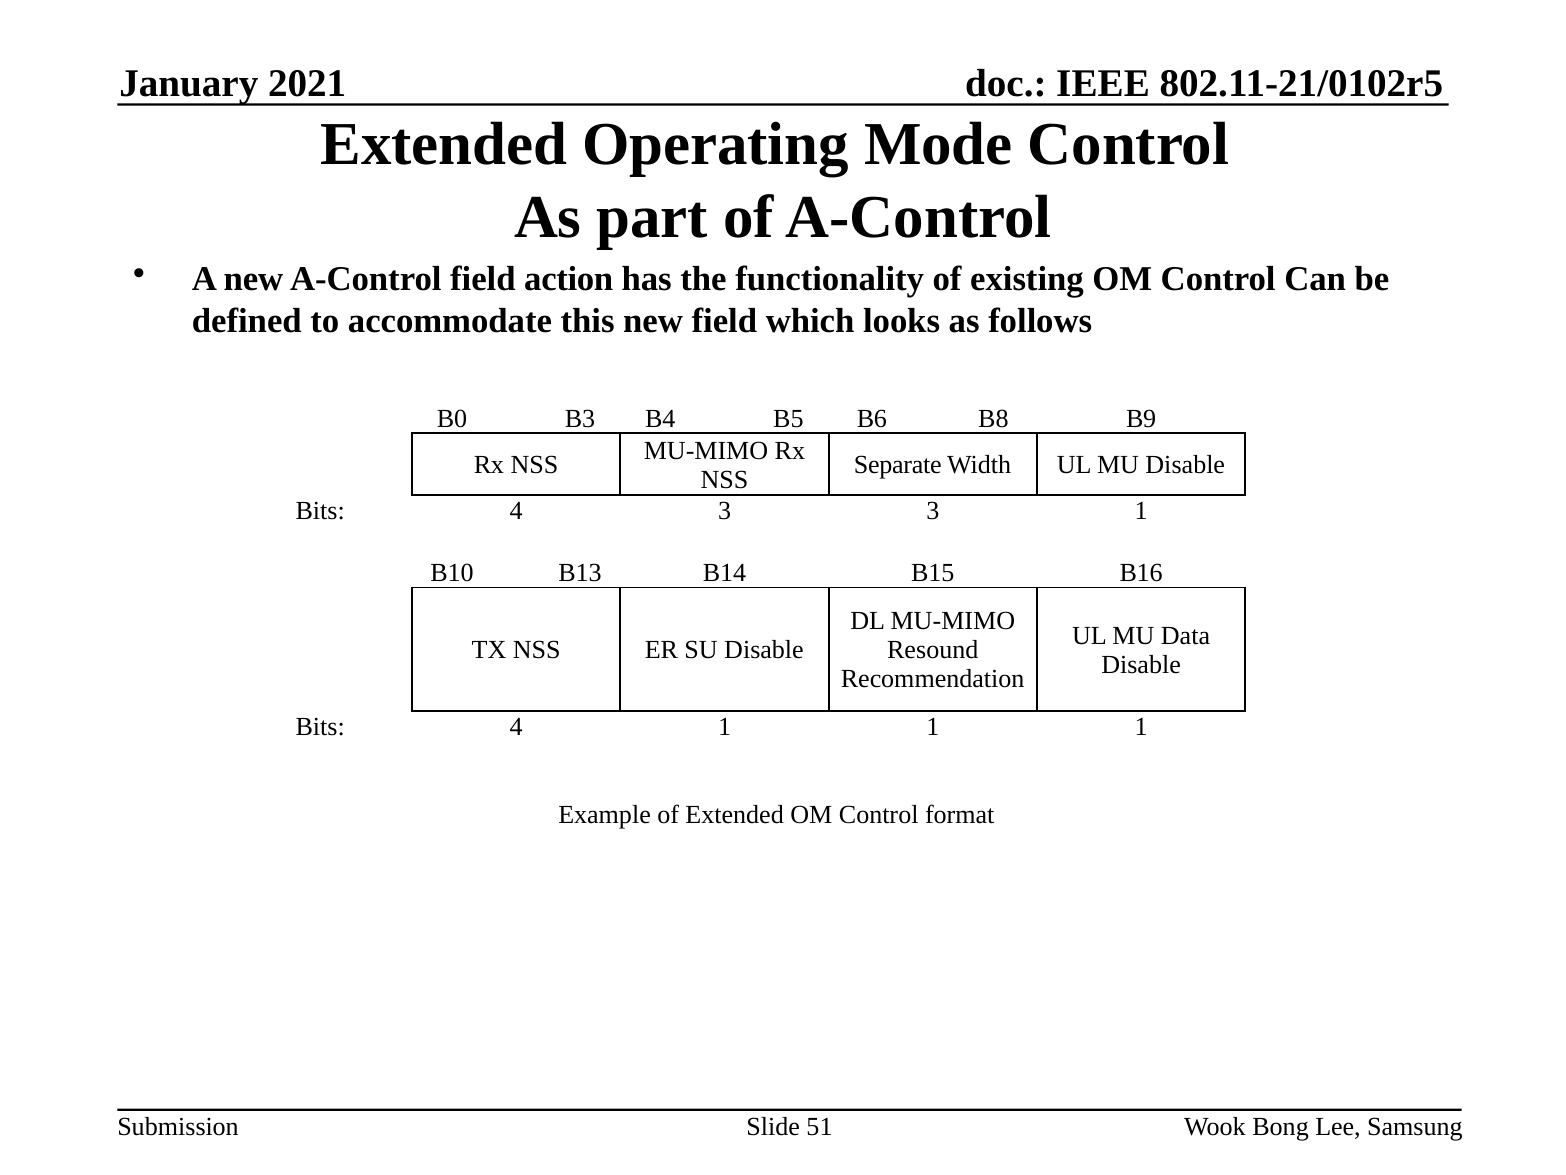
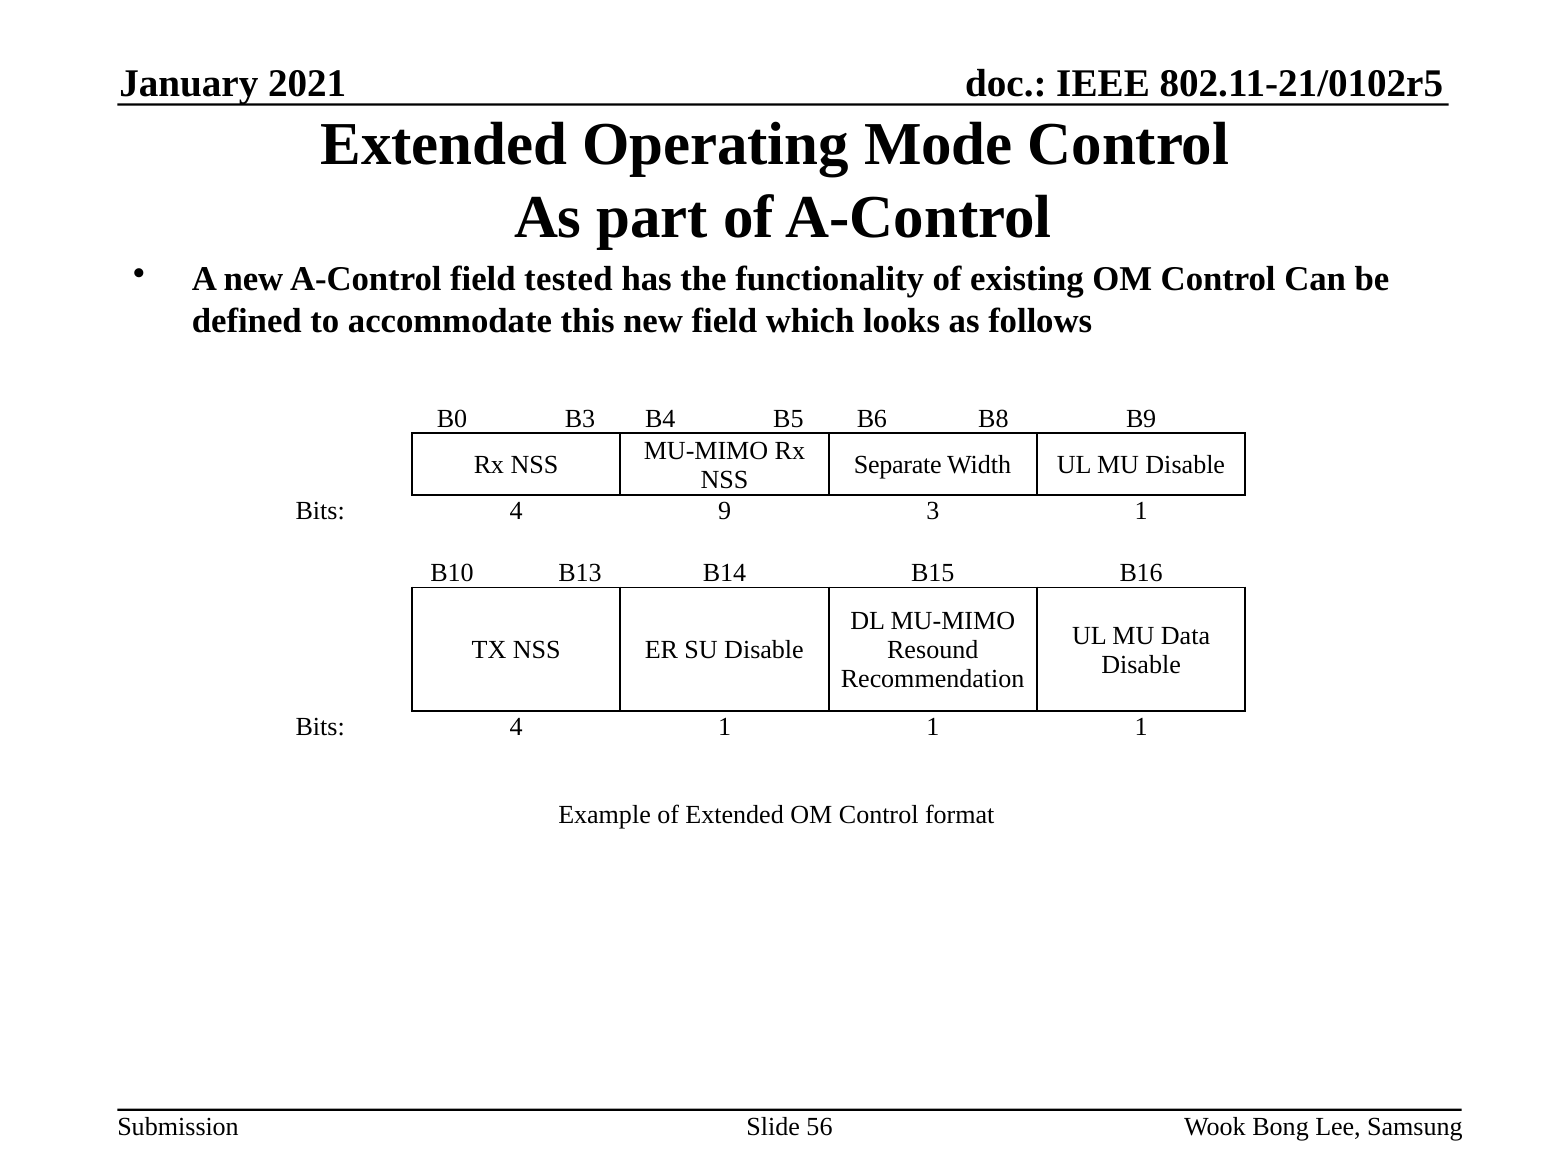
action: action -> tested (568, 279)
4 3: 3 -> 9 (725, 511)
51: 51 -> 56 (820, 1126)
